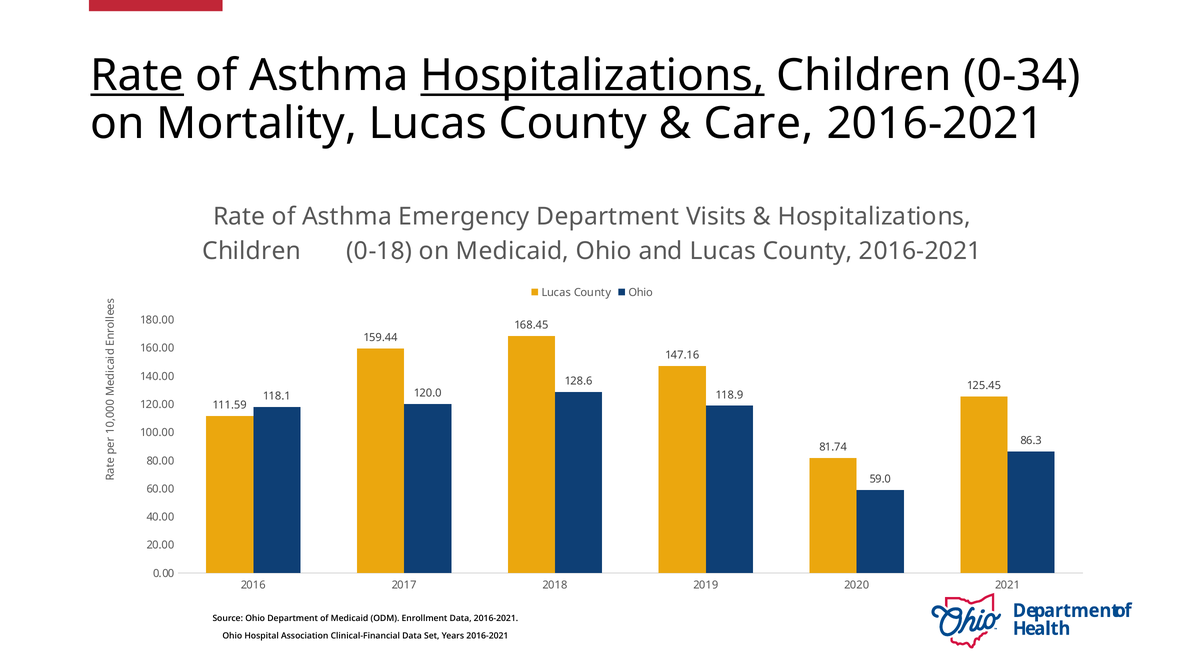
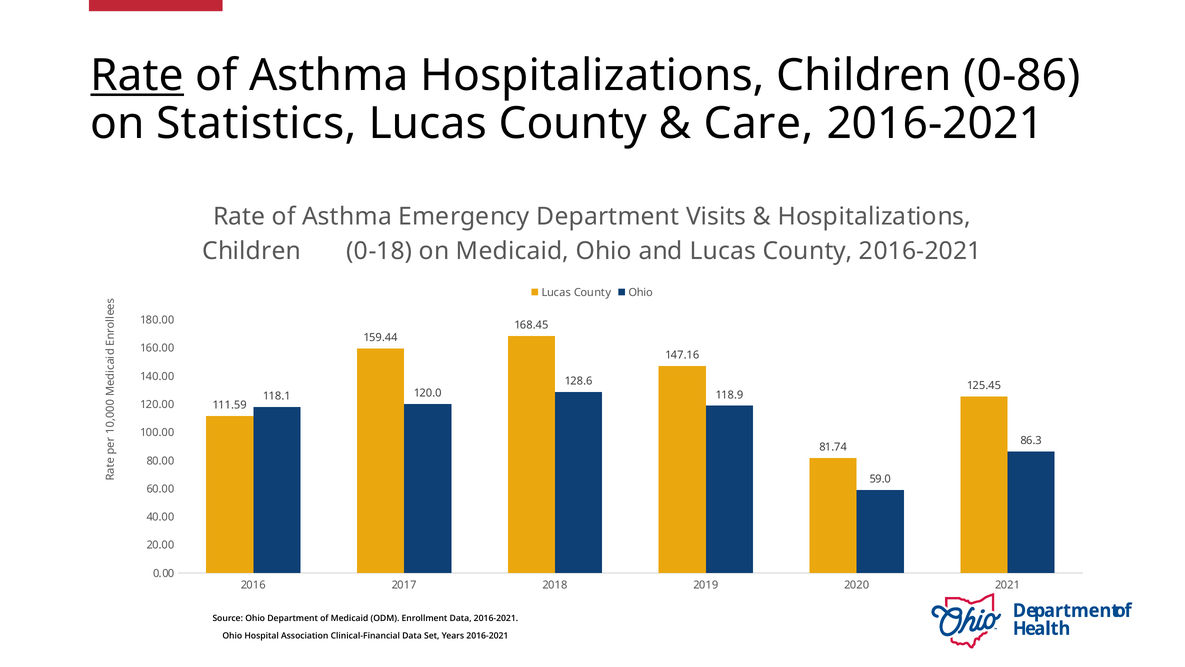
Hospitalizations underline: present -> none (592, 76)
0-34: 0-34 -> 0-86 (1022, 76)
Mortality: Mortality -> Statistics (256, 124)
